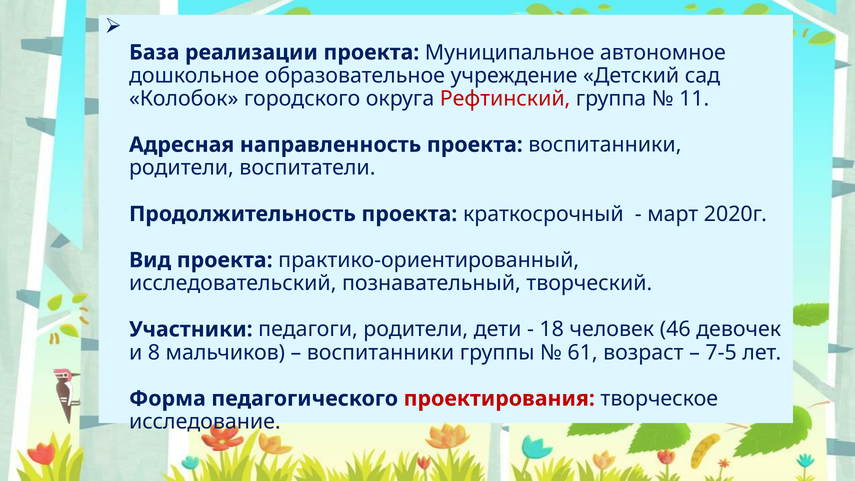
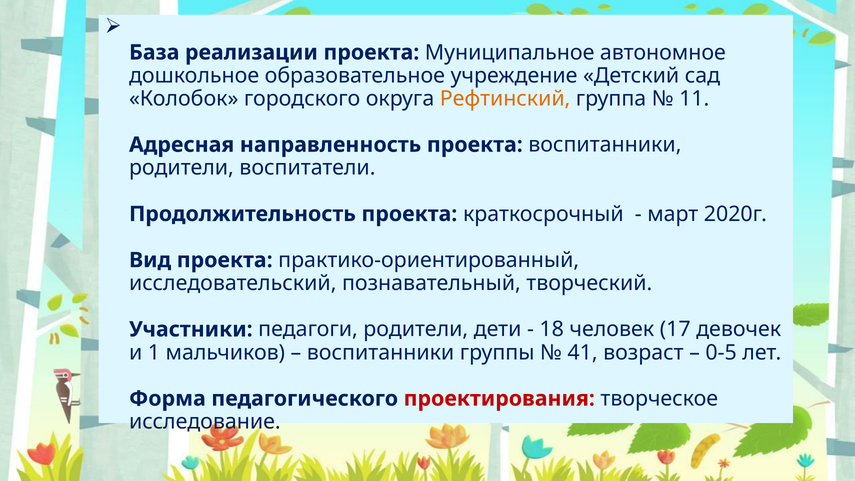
Рефтинский colour: red -> orange (505, 99)
46: 46 -> 17 (675, 329)
8: 8 -> 1 (154, 352)
61: 61 -> 41 (583, 352)
7-5: 7-5 -> 0-5 (721, 352)
